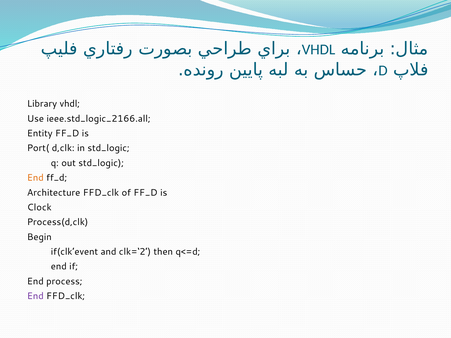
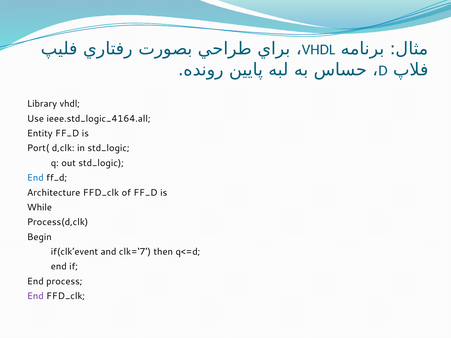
ieee.std_logic_2166.all: ieee.std_logic_2166.all -> ieee.std_logic_4164.all (99, 119)
End colour: orange -> blue (35, 178)
Clock: Clock -> While (39, 208)
clk=‘2: clk=‘2 -> clk=‘7 (135, 252)
